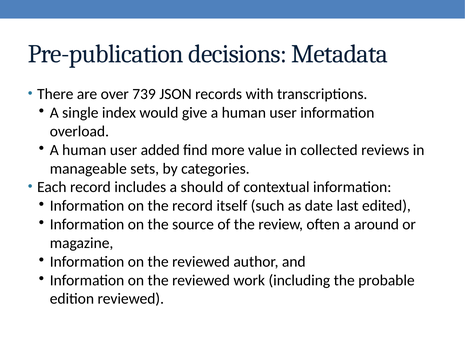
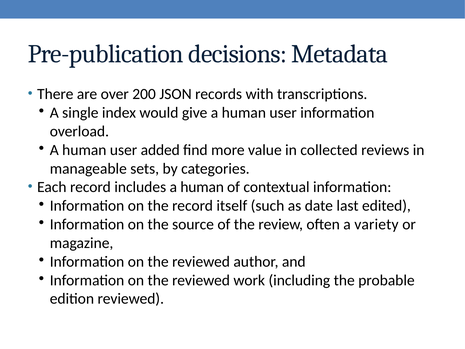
739: 739 -> 200 (144, 94)
includes a should: should -> human (202, 187)
around: around -> variety (376, 224)
